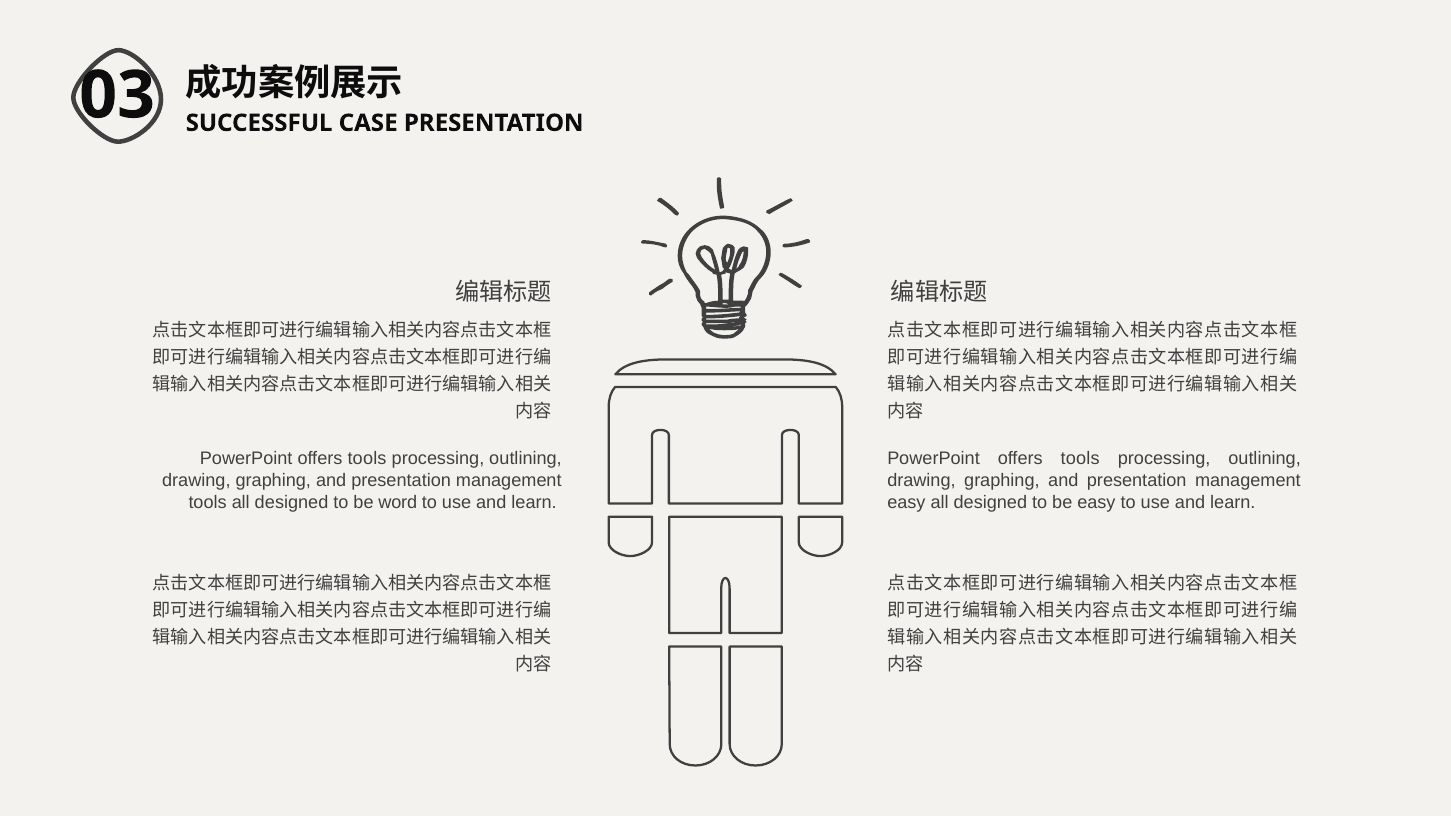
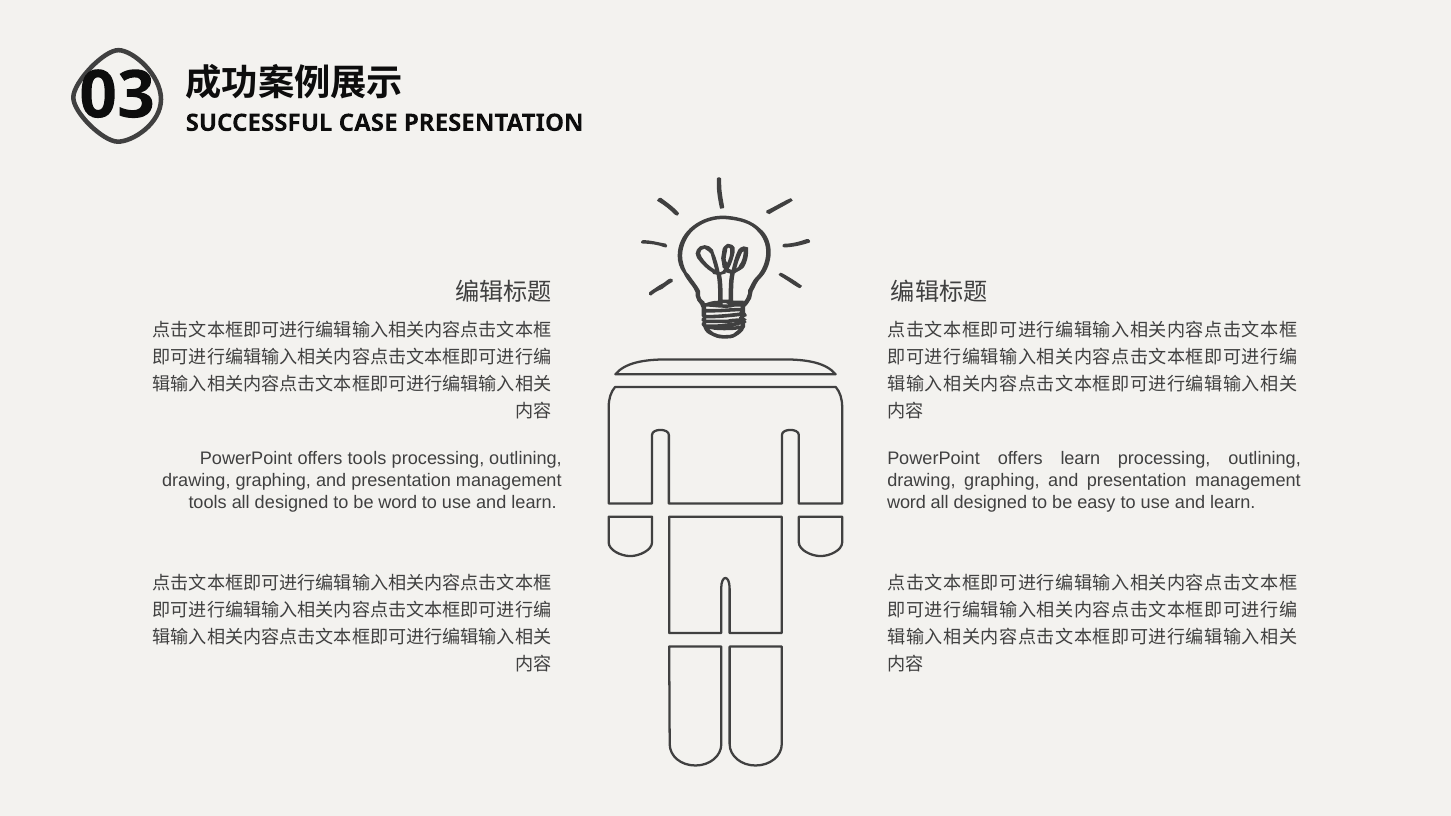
tools: tools -> learn (1080, 459)
easy: easy -> word (907, 503)
